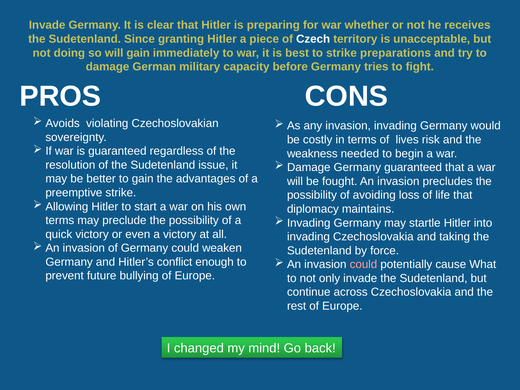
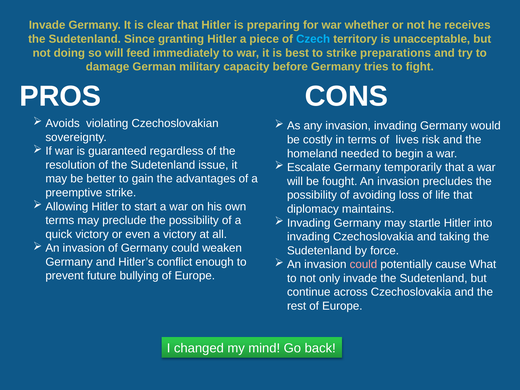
Czech colour: white -> light blue (313, 39)
will gain: gain -> feed (138, 53)
weakness: weakness -> homeland (312, 154)
Damage: Damage -> Escalate (309, 167)
Germany guaranteed: guaranteed -> temporarily (413, 167)
